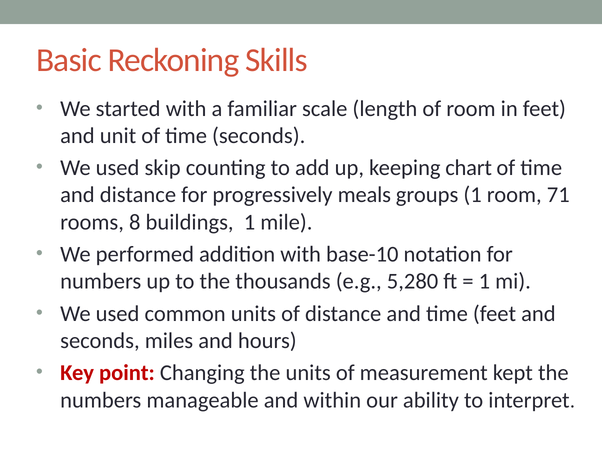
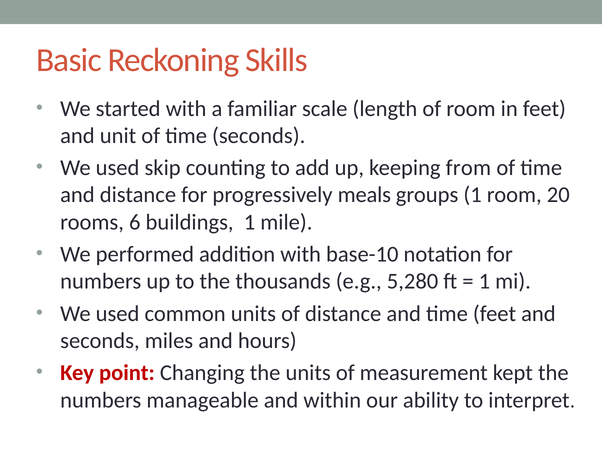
chart: chart -> from (468, 168)
71: 71 -> 20 (558, 195)
8: 8 -> 6 (135, 222)
